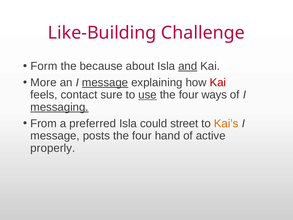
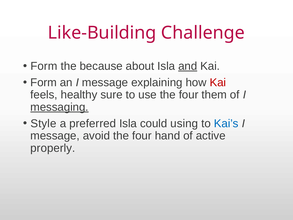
More: More -> Form (44, 82)
message underline: present -> none (105, 82)
contact: contact -> healthy (79, 95)
use underline: present -> none (148, 95)
ways: ways -> them (214, 95)
From: From -> Style (43, 123)
street: street -> using (184, 123)
Kai’s colour: orange -> blue (226, 123)
posts: posts -> avoid (96, 136)
